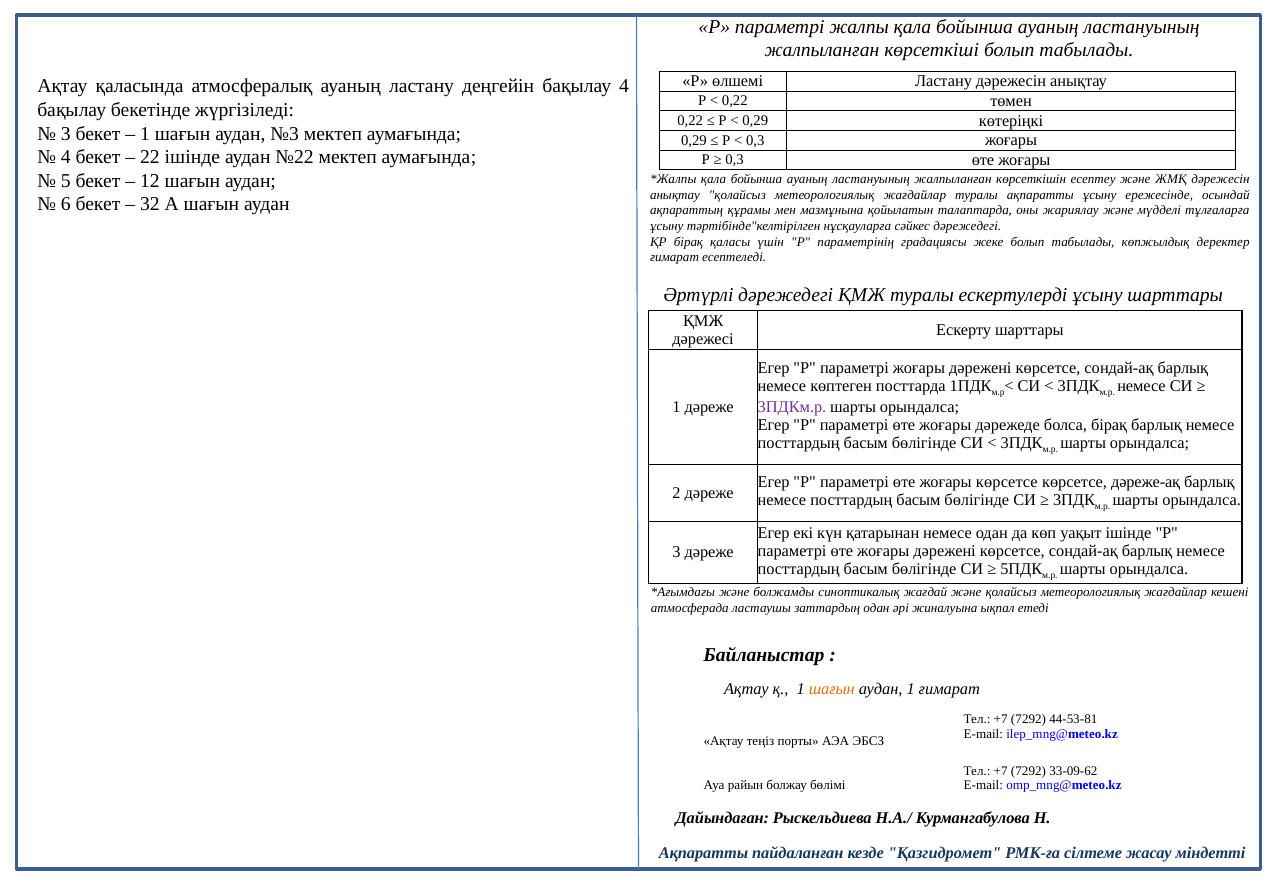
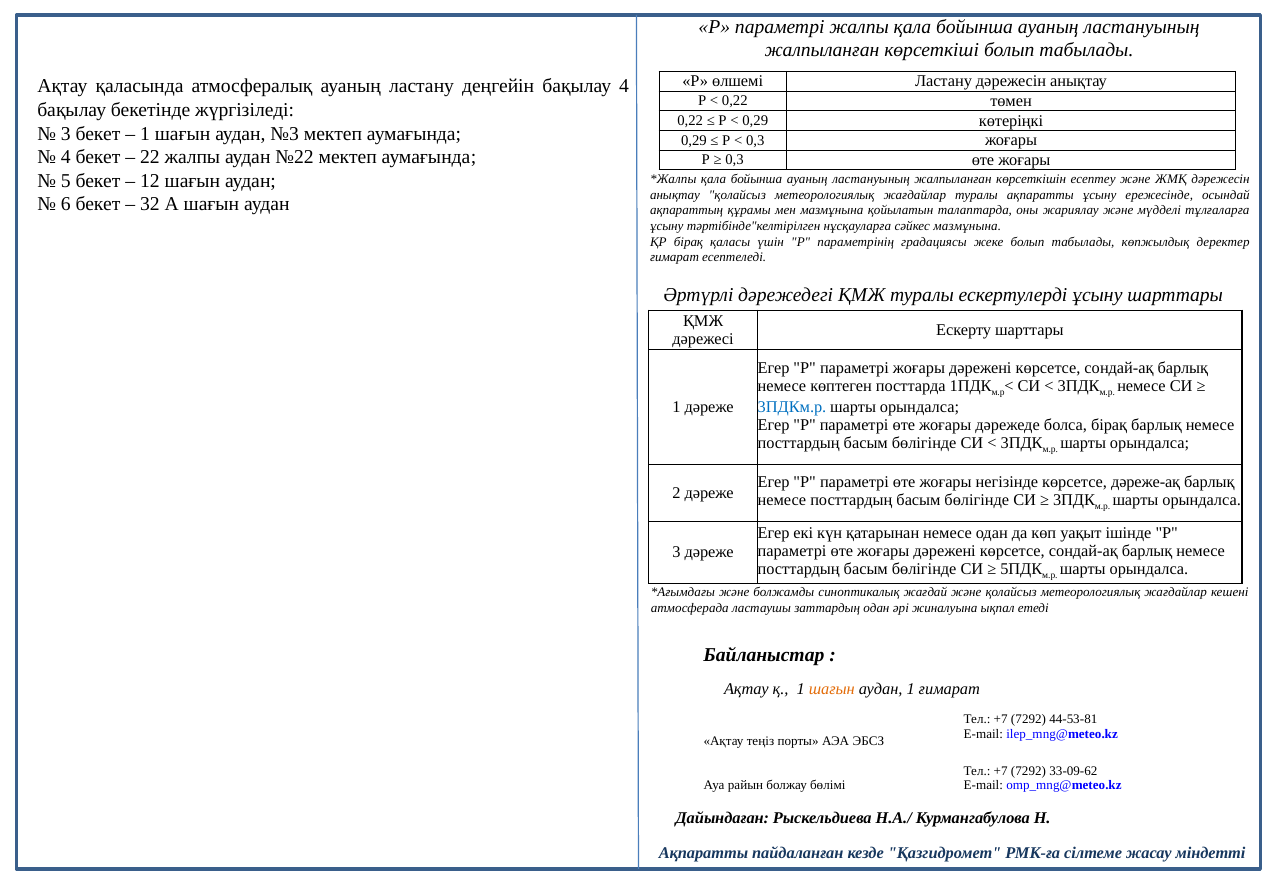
22 ішінде: ішінде -> жалпы (192, 157)
сәйкес дәрежедегі: дәрежедегі -> мазмұнына (967, 226)
3ПДКм.р colour: purple -> blue (792, 407)
жоғары көрсетсе: көрсетсе -> негізінде (1007, 482)
